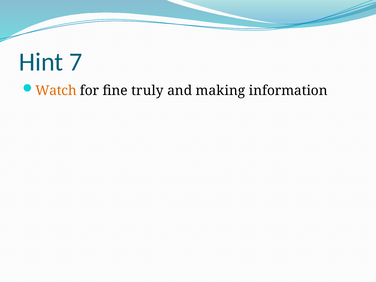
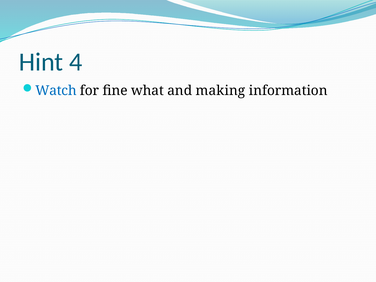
7: 7 -> 4 (76, 62)
Watch colour: orange -> blue (56, 91)
truly: truly -> what (148, 91)
